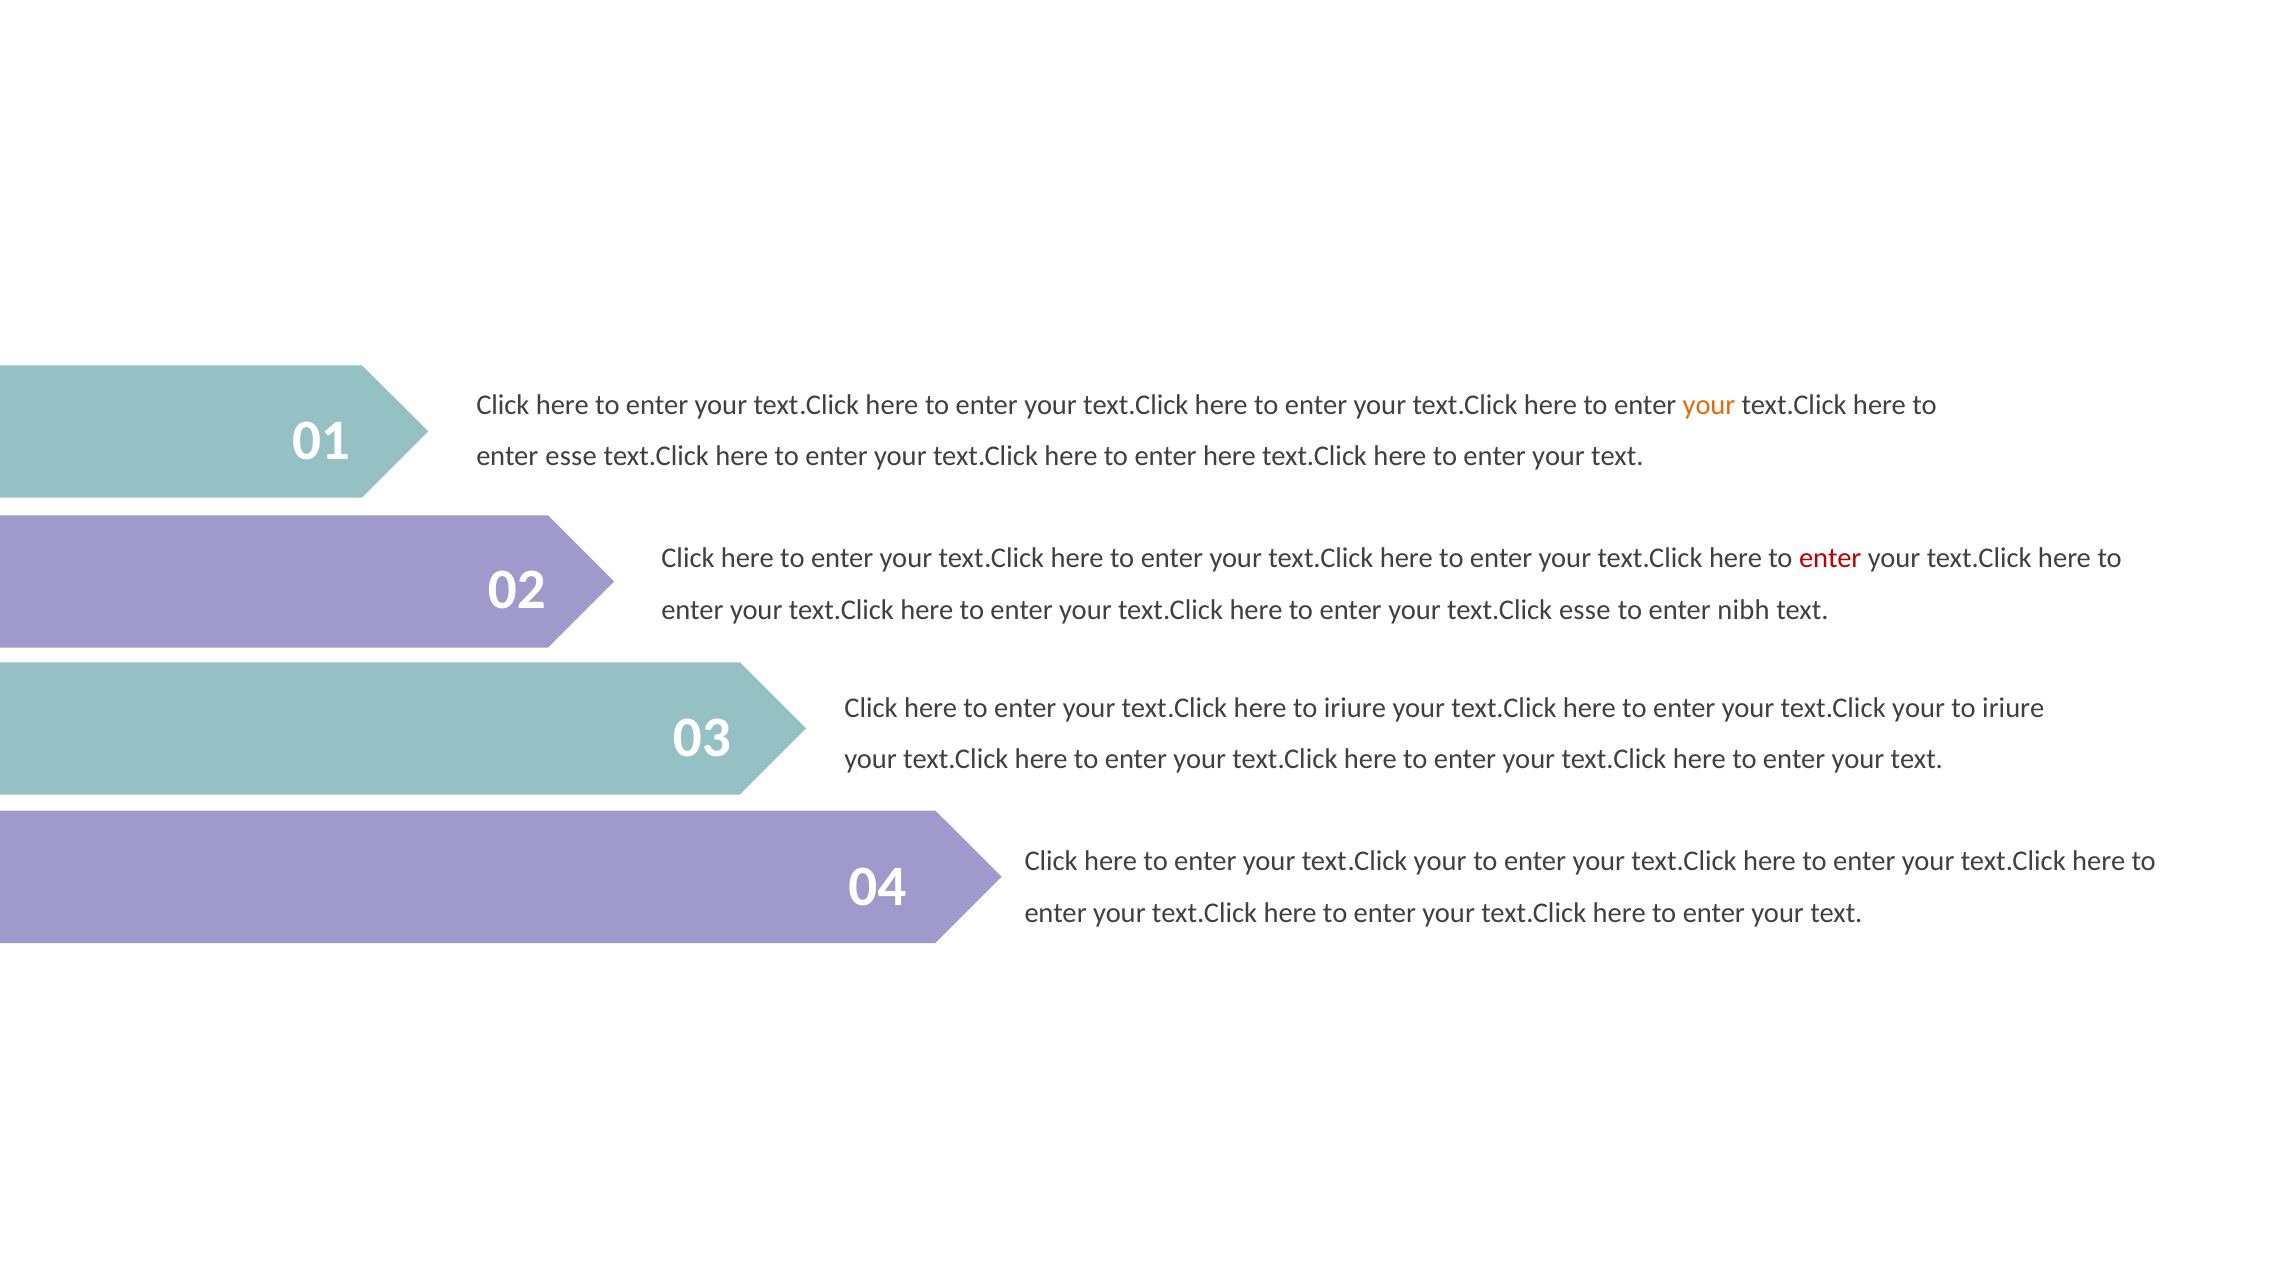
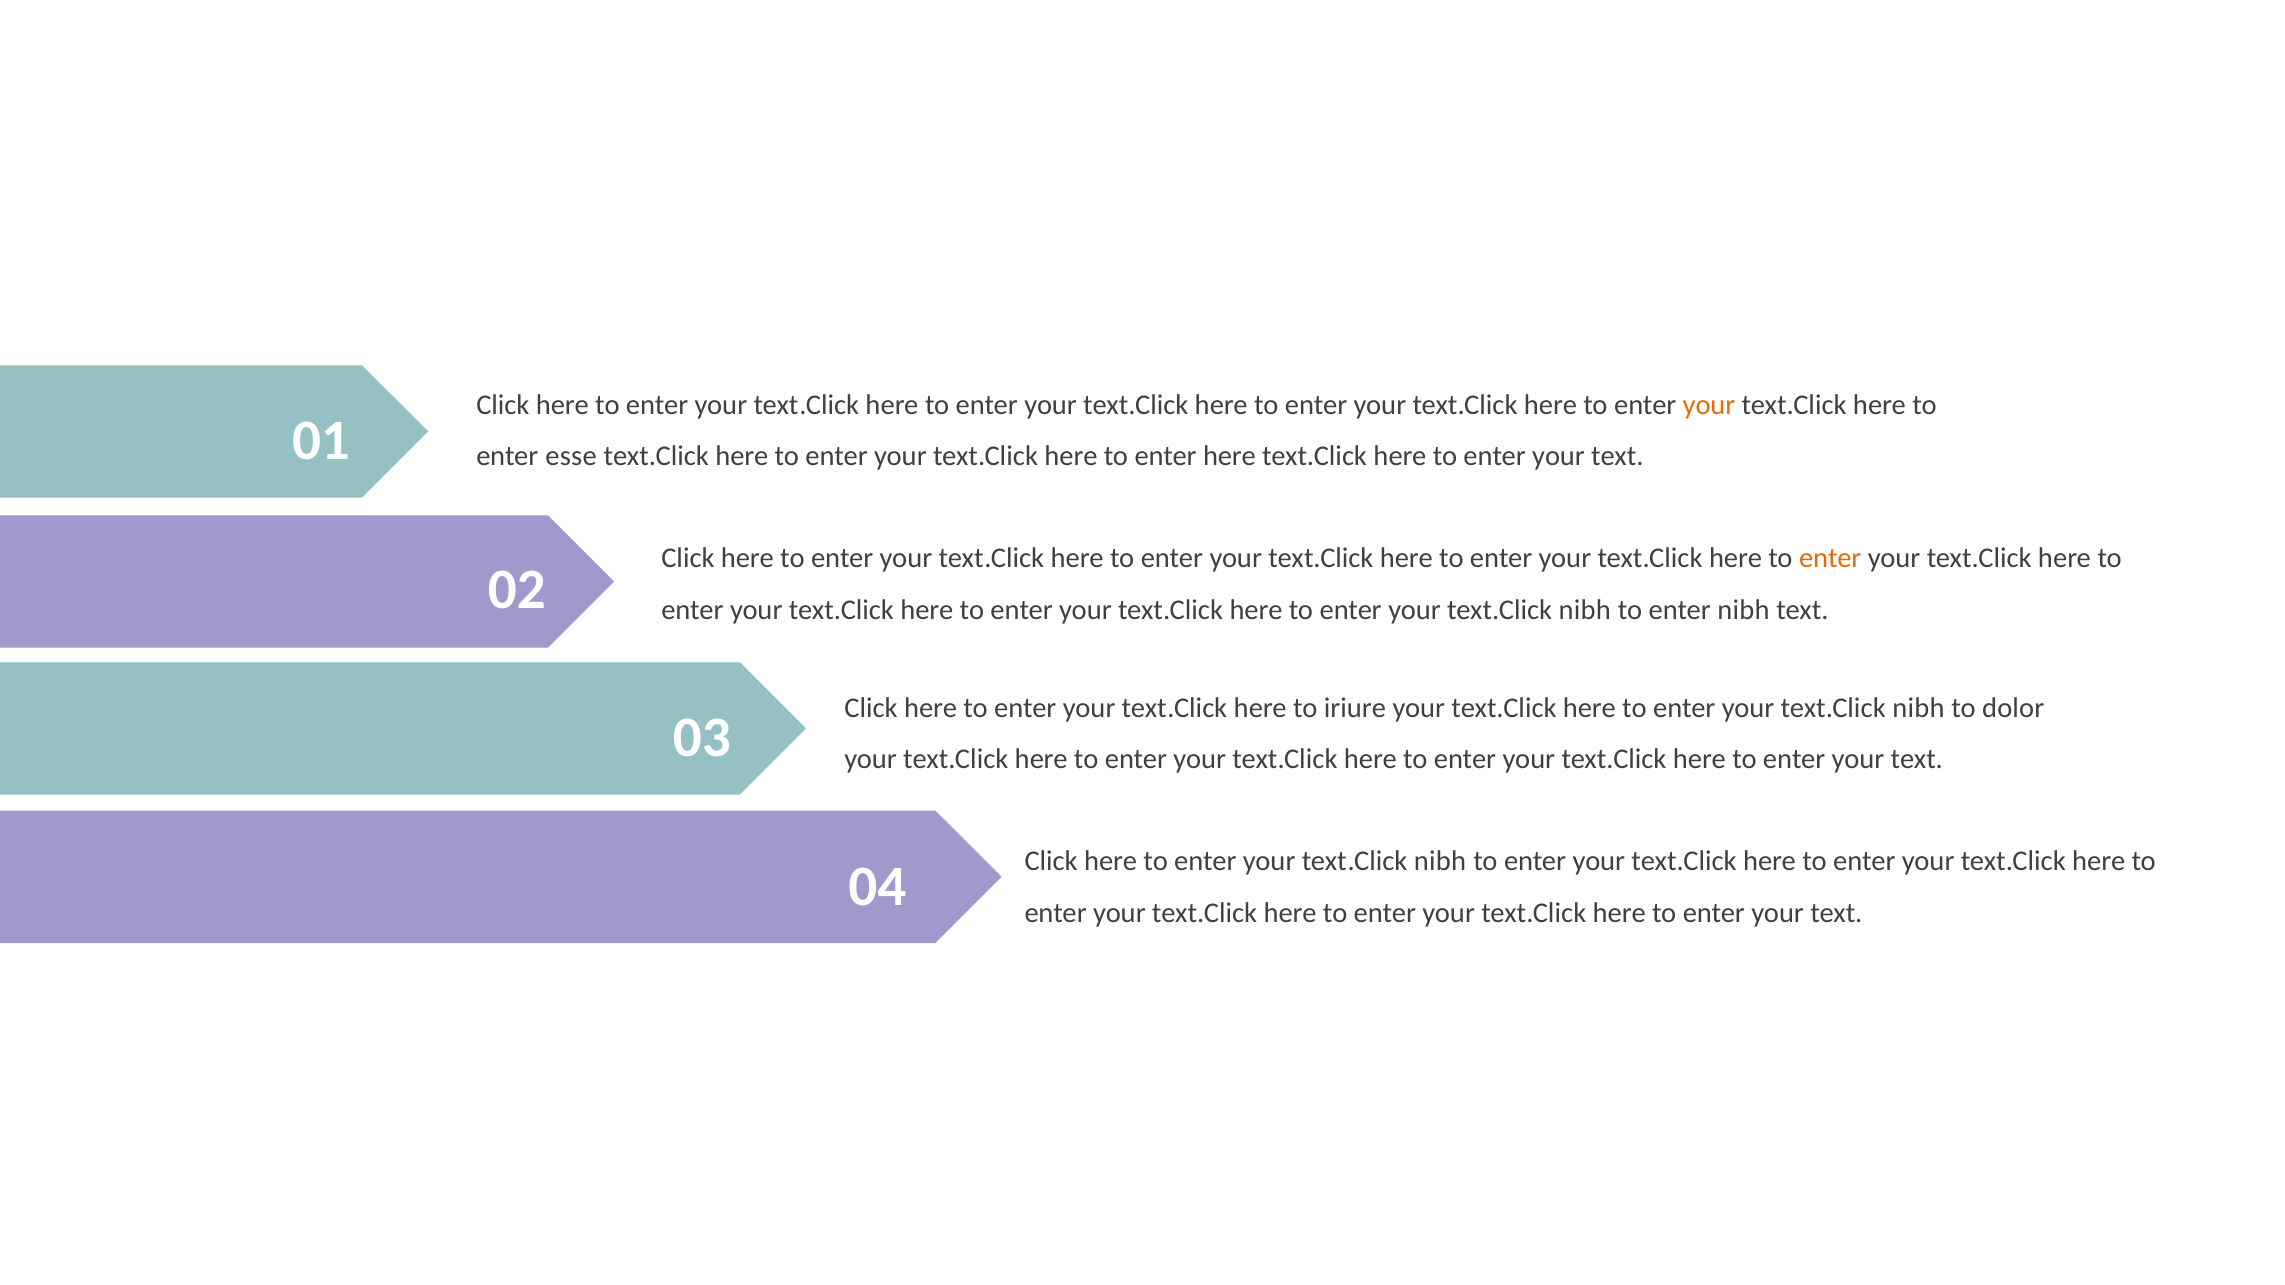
enter colour: red -> orange (1830, 559)
esse: esse -> nibh (1585, 610)
your: your -> nibh (1919, 708)
iriure: iriure -> dolor (2013, 708)
your: your -> nibh (1440, 861)
